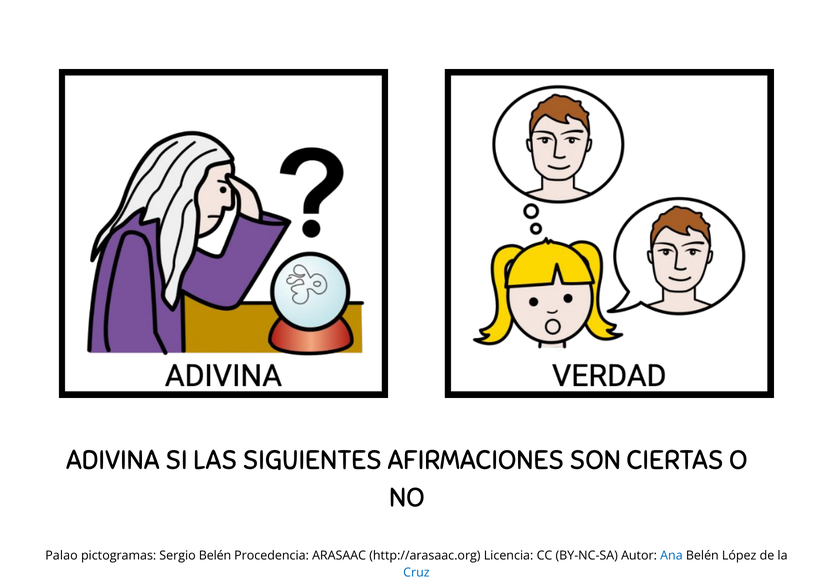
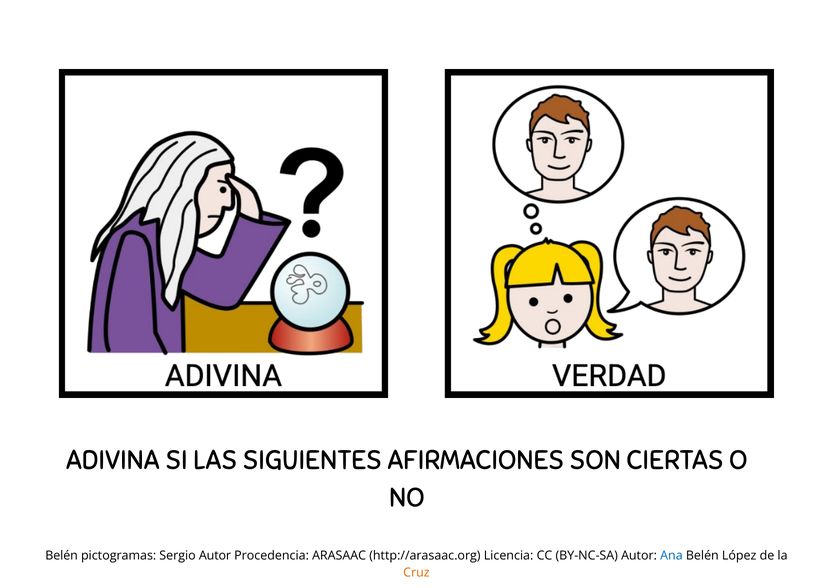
Palao: Palao -> Belén (62, 556)
Sergio Belén: Belén -> Autor (215, 556)
Cruz colour: blue -> orange (416, 573)
